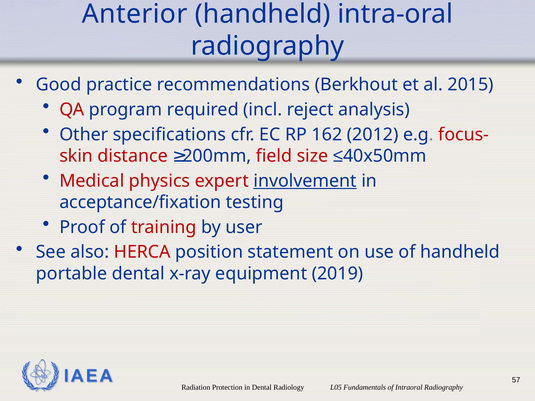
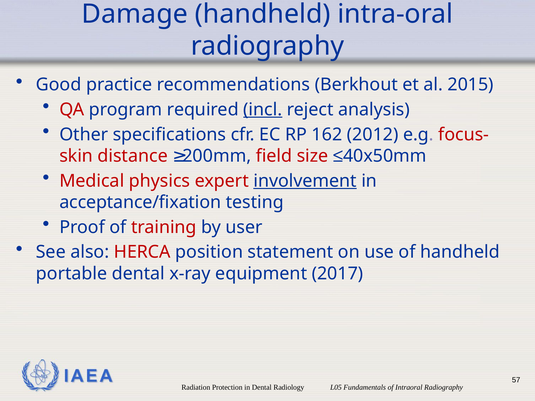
Anterior: Anterior -> Damage (135, 14)
incl underline: none -> present (263, 110)
2019: 2019 -> 2017 (337, 274)
